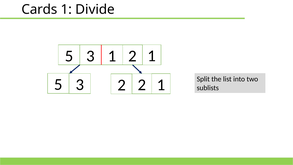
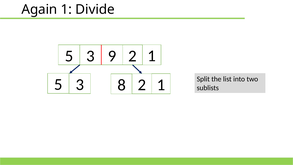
Cards: Cards -> Again (39, 9)
3 1: 1 -> 9 (112, 56)
3 2: 2 -> 8 (122, 85)
